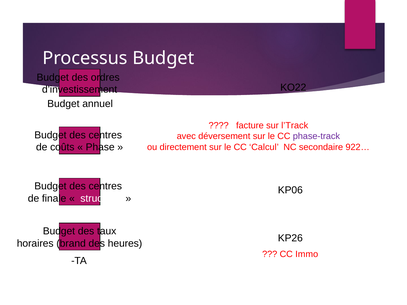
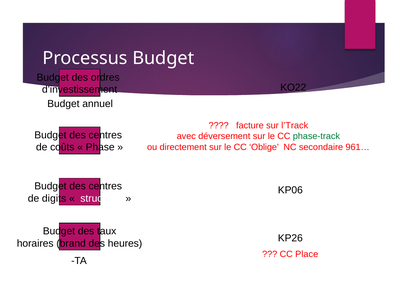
phase-track colour: purple -> green (316, 136)
Calcul: Calcul -> Oblige (264, 147)
922…: 922… -> 961… (358, 147)
finale: finale -> digits (54, 199)
Immo: Immo -> Place (307, 254)
